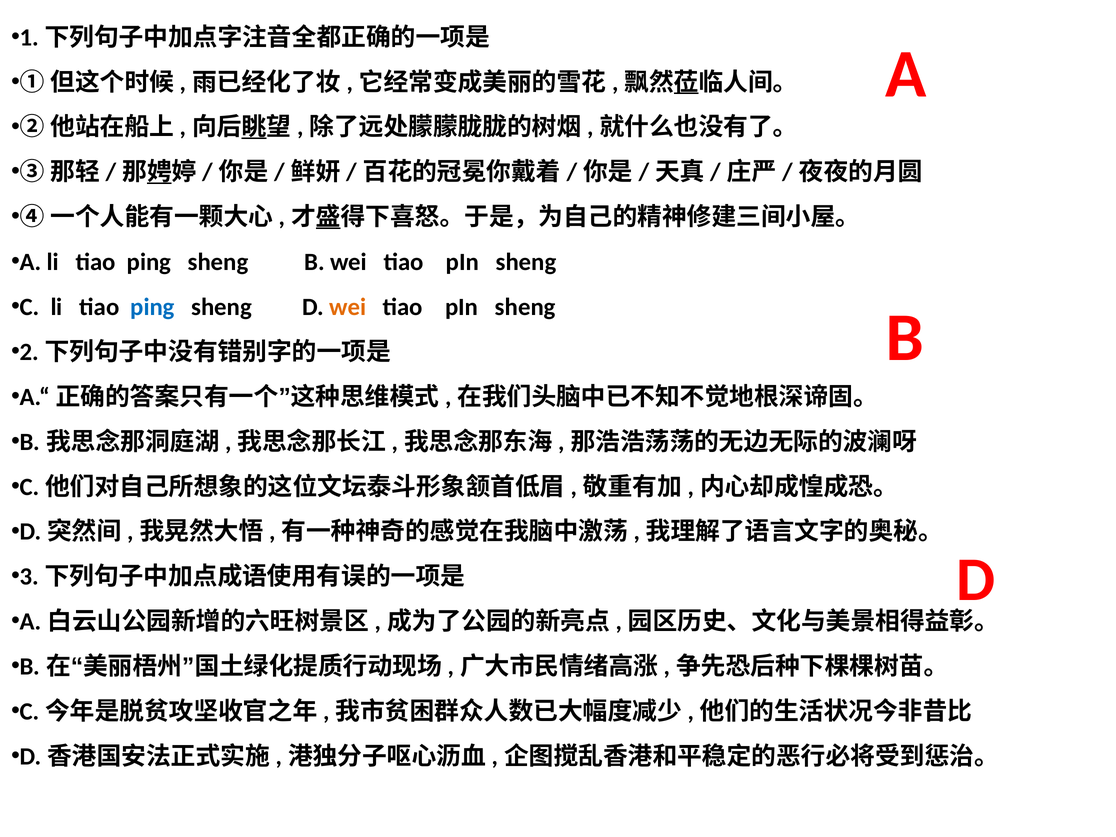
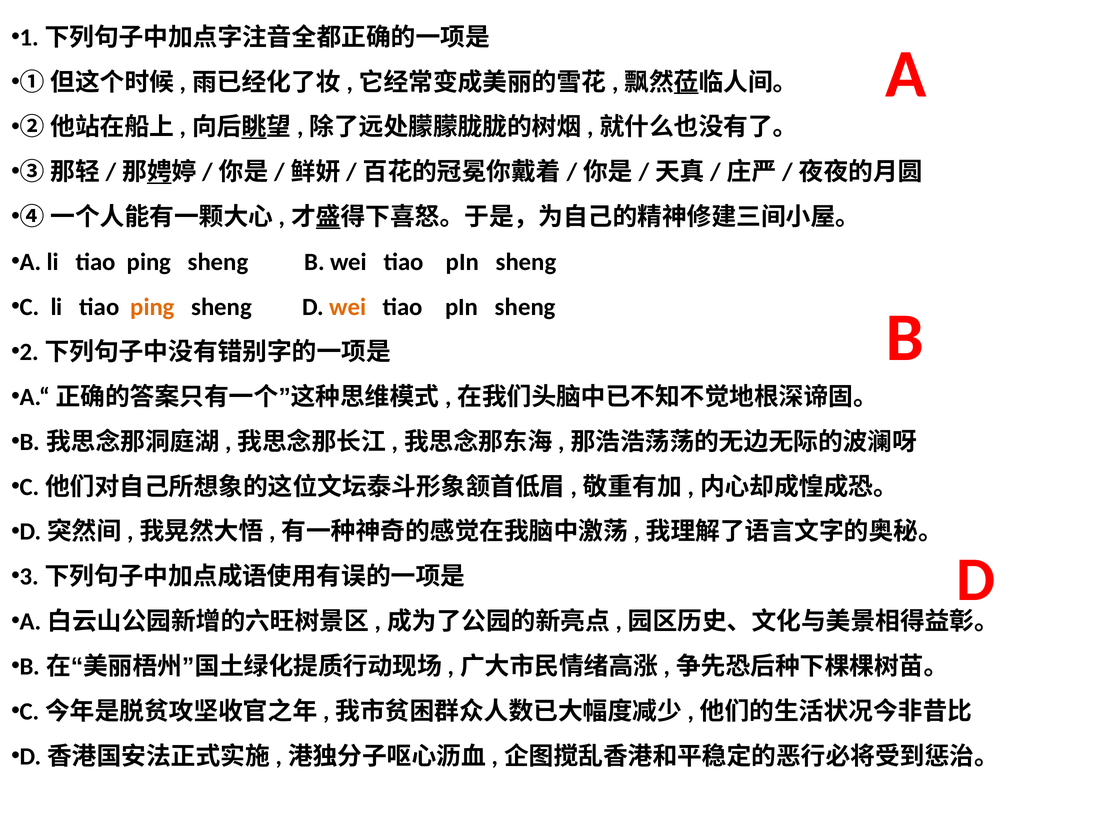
ping colour: blue -> orange (153, 307)
